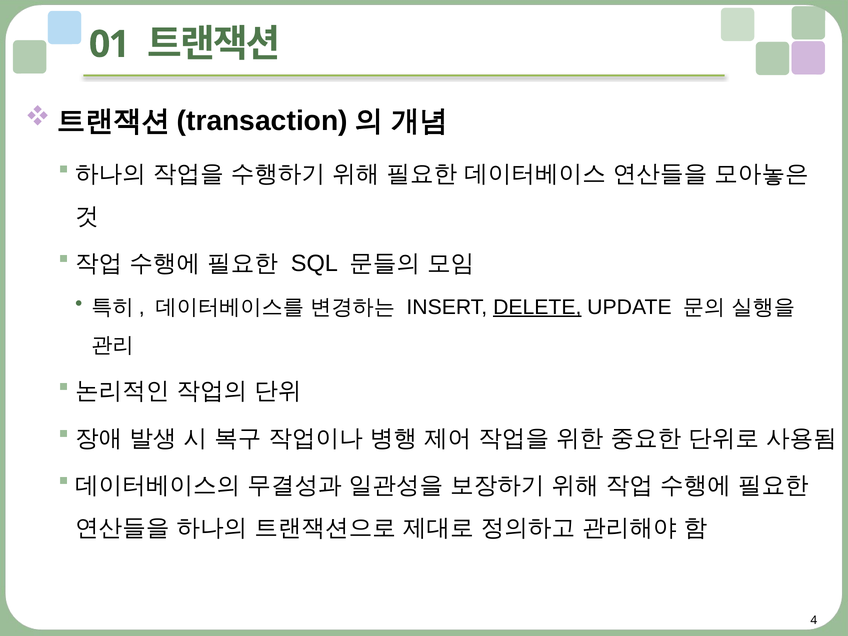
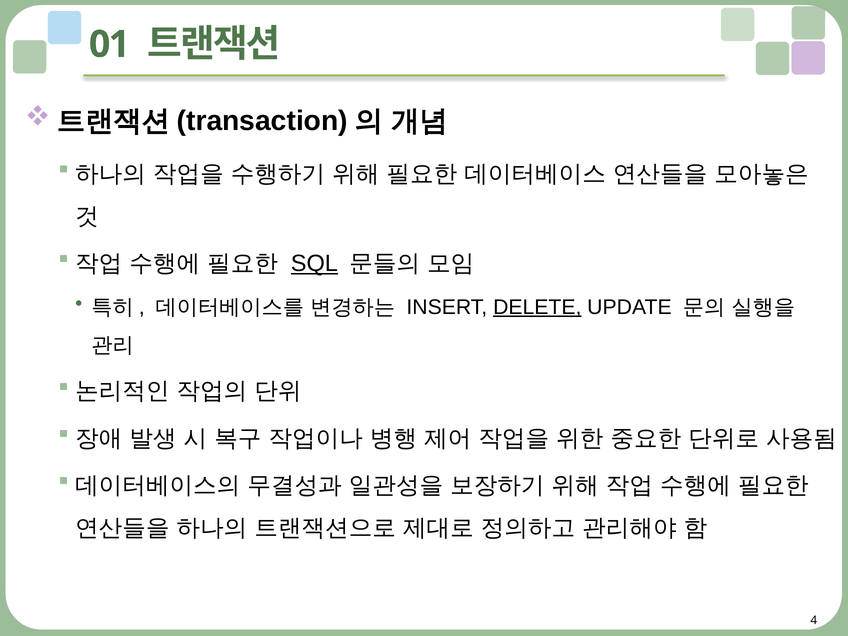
SQL underline: none -> present (314, 263)
